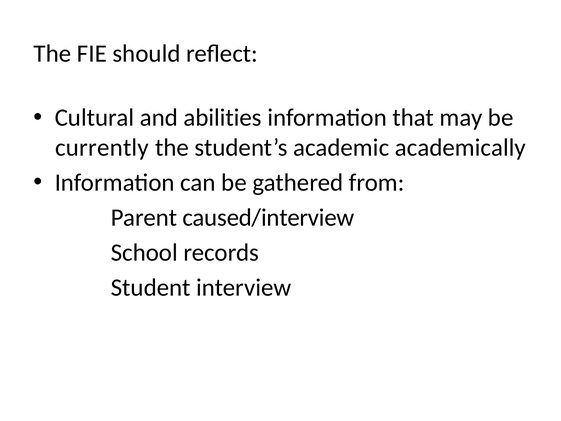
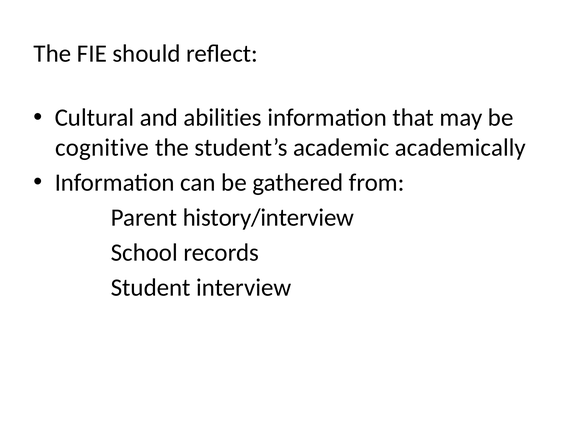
currently: currently -> cognitive (102, 148)
caused/interview: caused/interview -> history/interview (268, 217)
